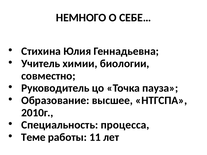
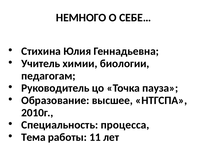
совместно: совместно -> педагогам (48, 76)
Теме: Теме -> Тема (33, 137)
